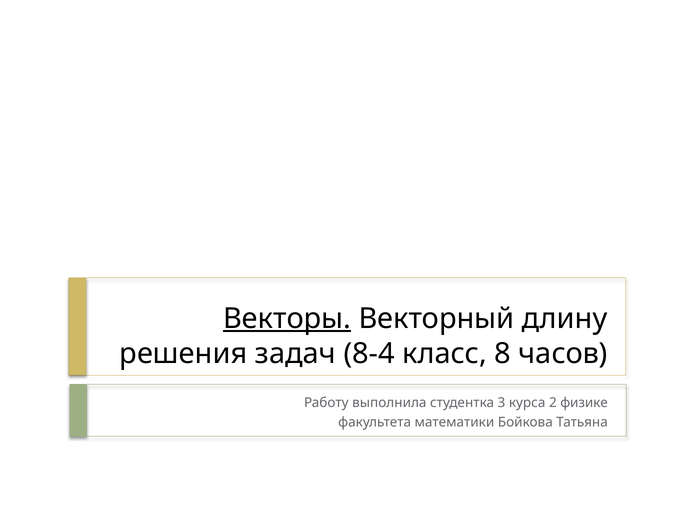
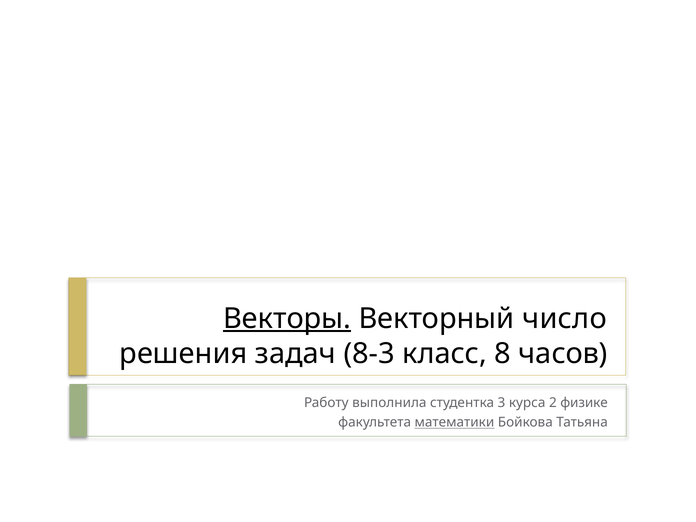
длину: длину -> число (565, 319)
8-4: 8-4 -> 8-3 (369, 353)
математики underline: none -> present (454, 422)
